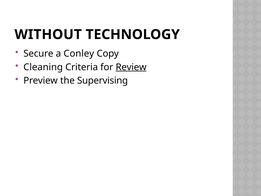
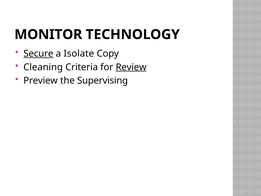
WITHOUT: WITHOUT -> MONITOR (48, 34)
Secure underline: none -> present (38, 54)
Conley: Conley -> Isolate (79, 54)
